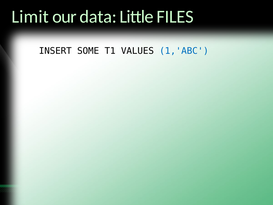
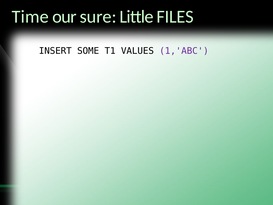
Limit: Limit -> Time (30, 17)
data: data -> sure (98, 17)
1,'ABC colour: blue -> purple (184, 51)
